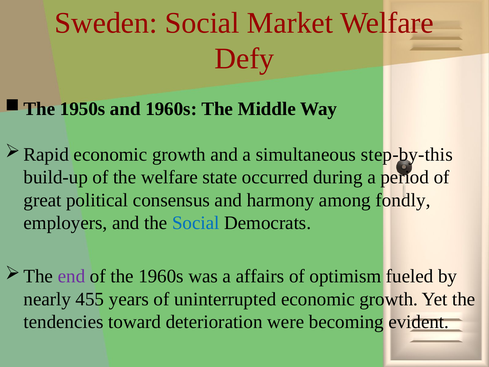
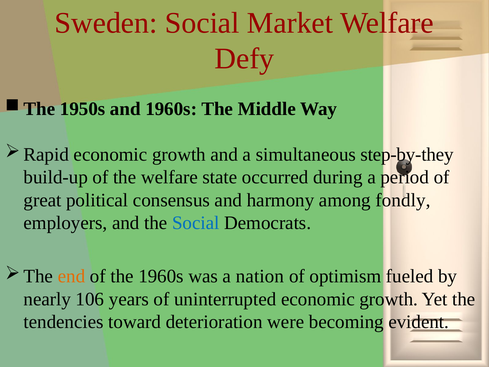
step-by-this: step-by-this -> step-by-they (407, 154)
end colour: purple -> orange (71, 276)
affairs: affairs -> nation (260, 276)
455: 455 -> 106 (90, 299)
